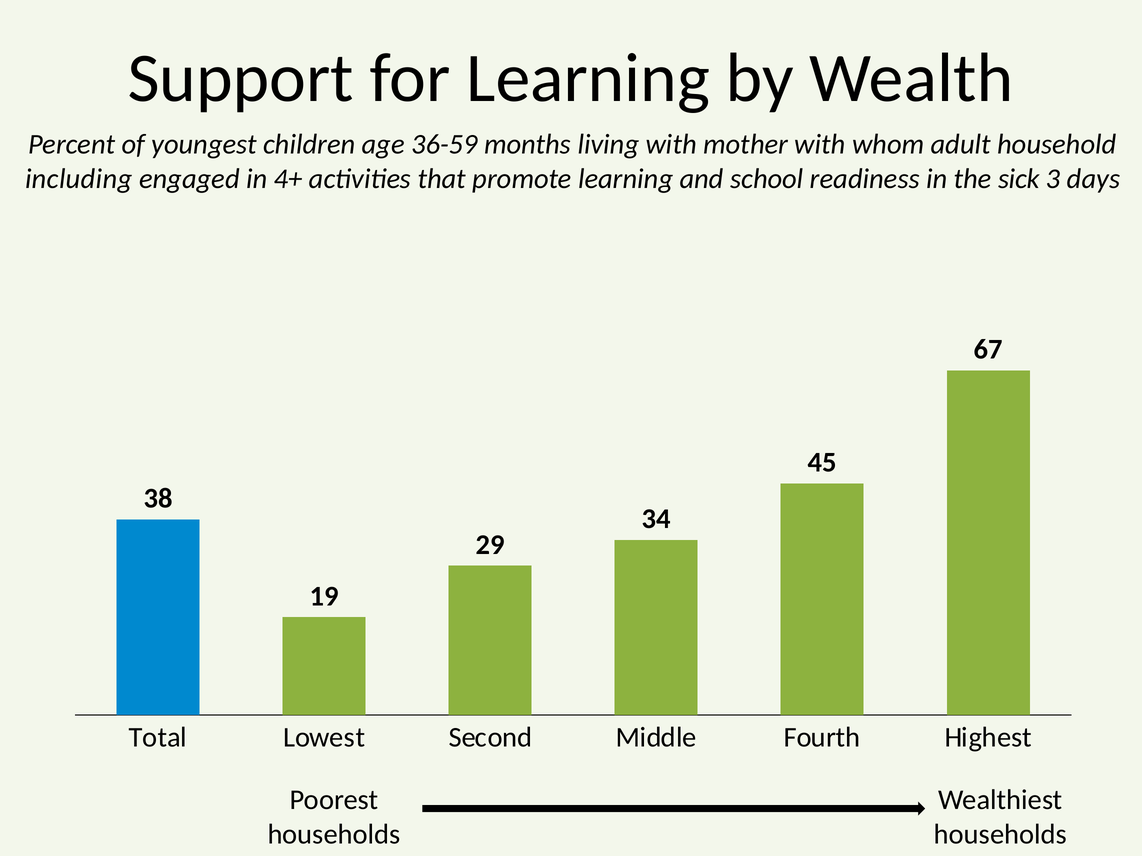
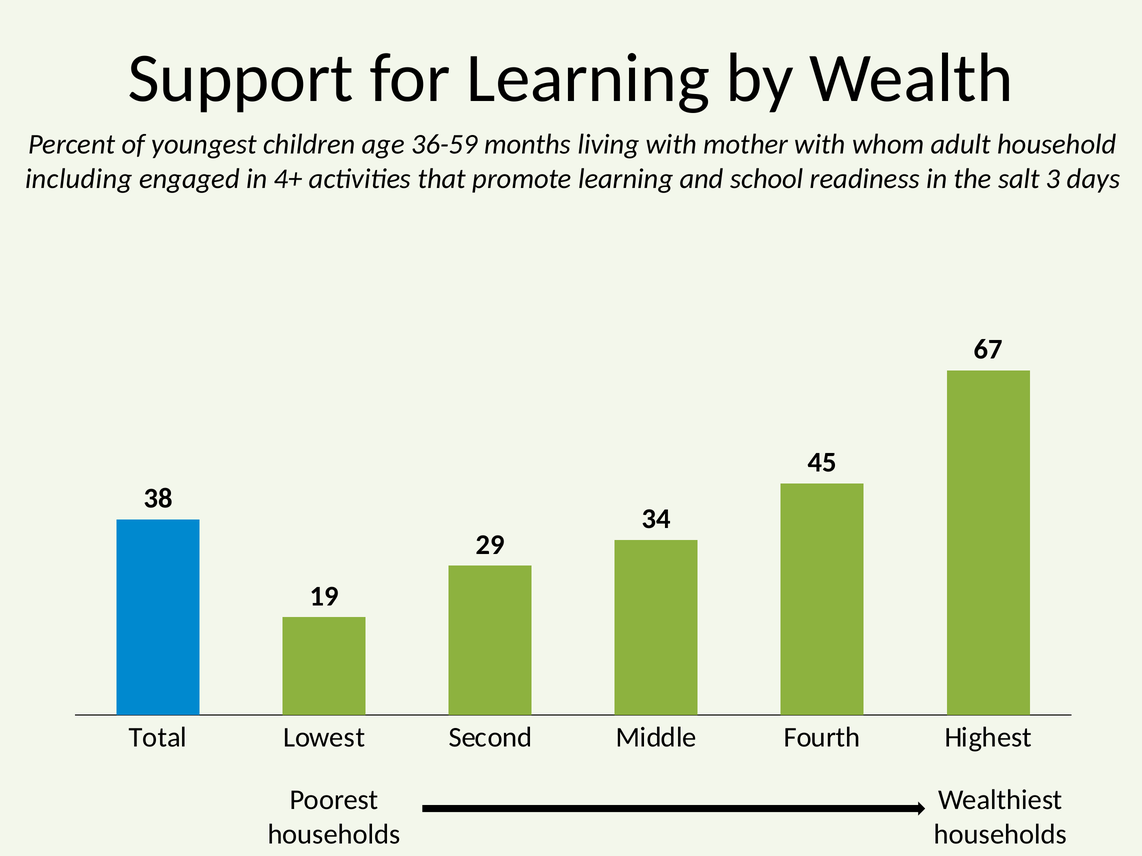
sick: sick -> salt (1019, 179)
